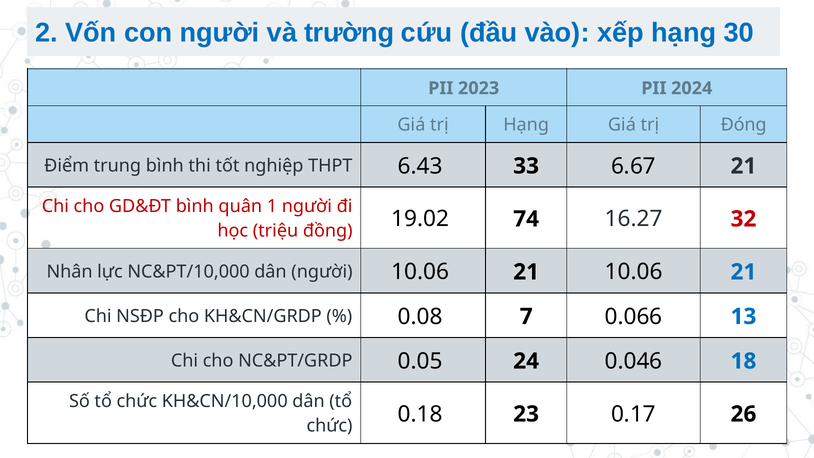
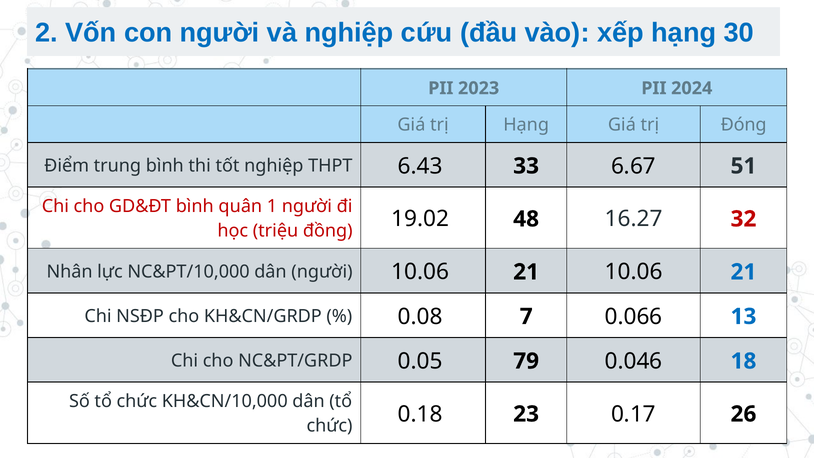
trường: trường -> nghiệp (349, 33)
6.67 21: 21 -> 51 (743, 166)
74: 74 -> 48 (526, 219)
24: 24 -> 79 (526, 361)
